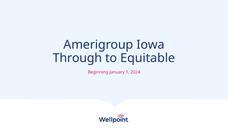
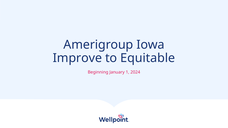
Through: Through -> Improve (77, 58)
